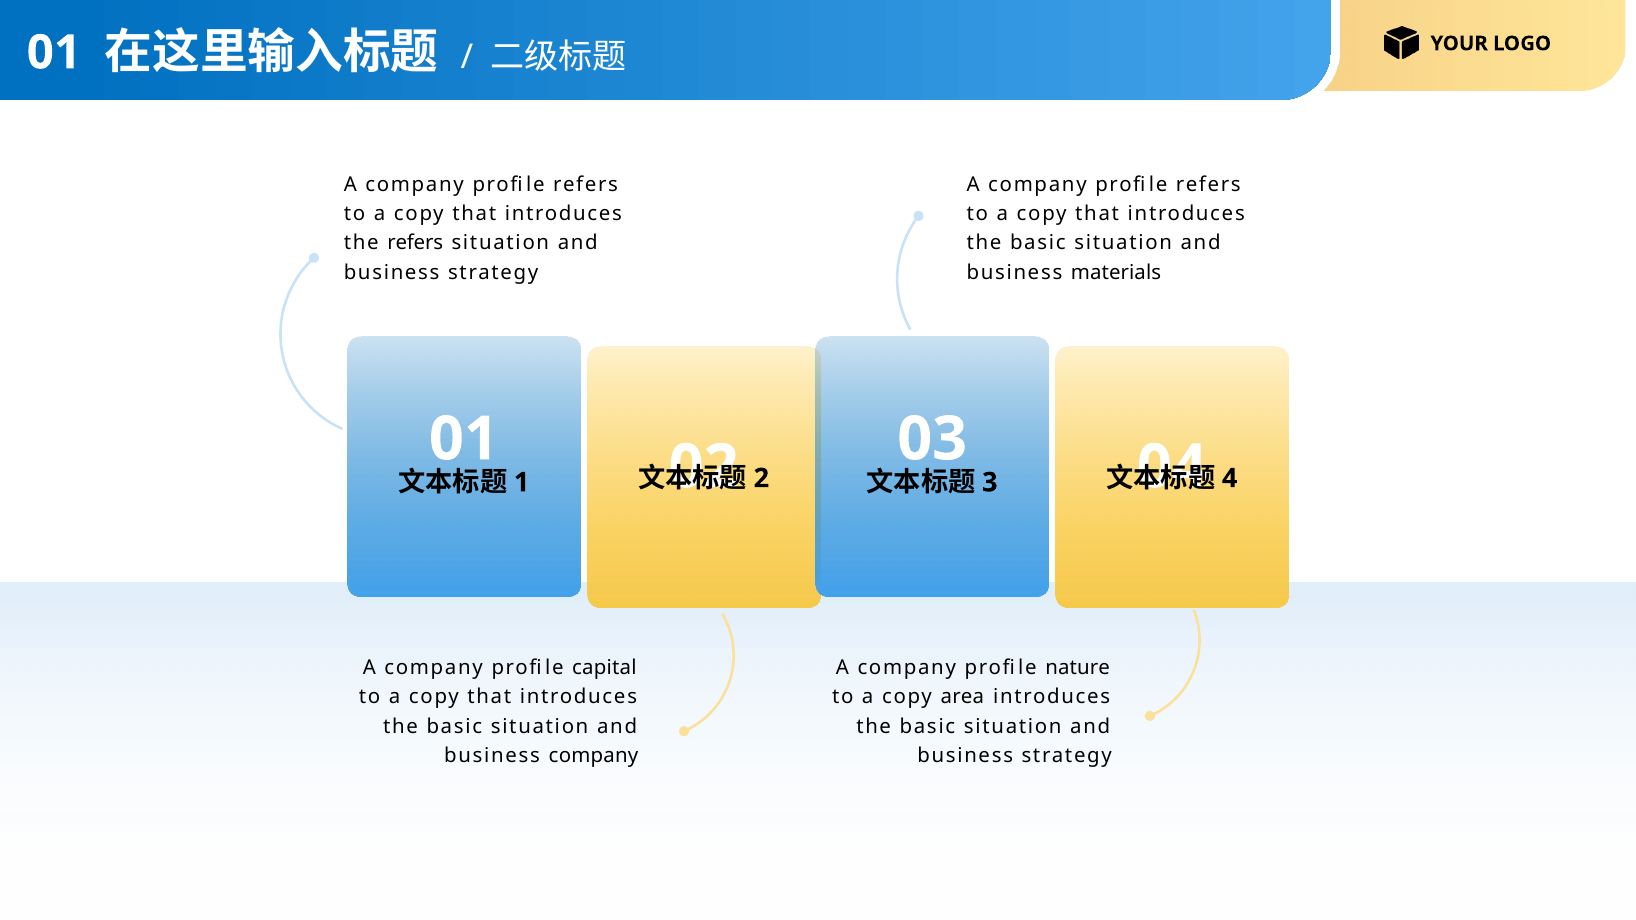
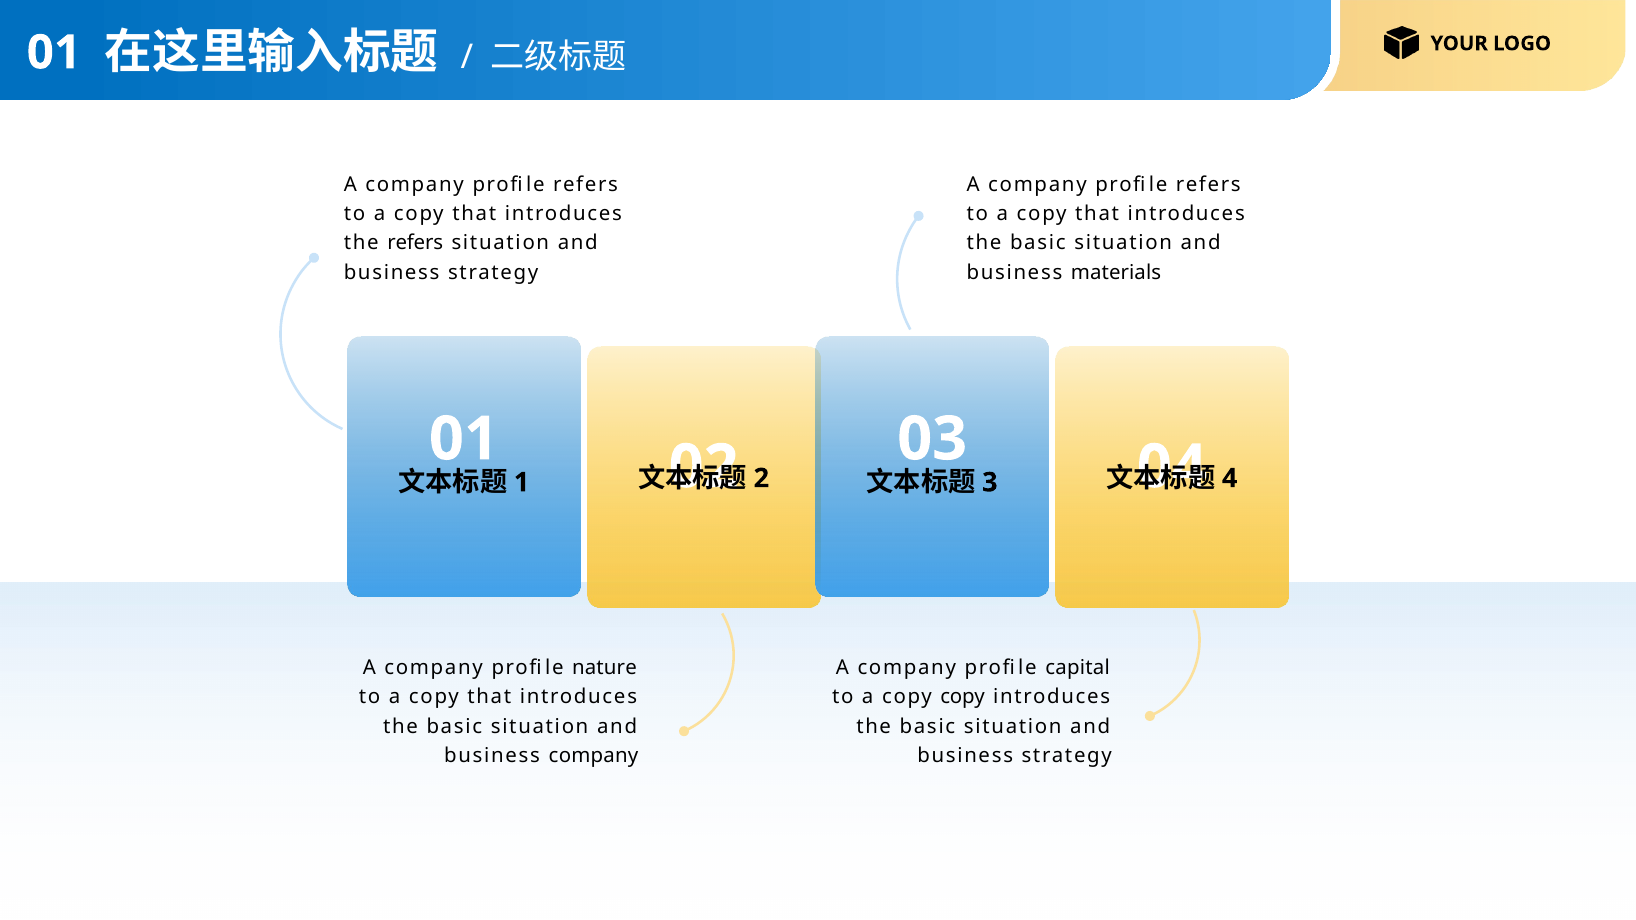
capital: capital -> nature (604, 668)
nature: nature -> capital (1078, 668)
copy area: area -> copy (963, 697)
